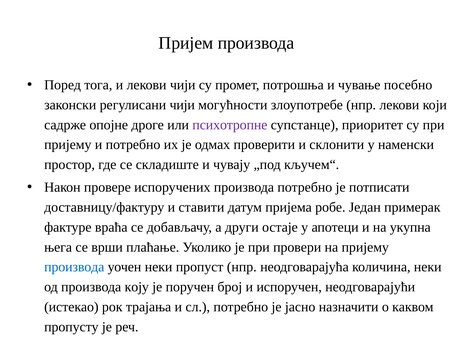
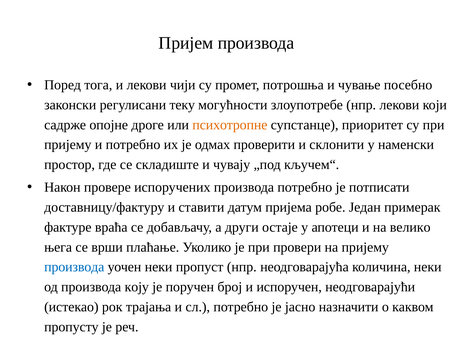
регулисани чији: чији -> теку (182, 105)
психотропне colour: purple -> orange (230, 125)
укупна: укупна -> велико (410, 227)
